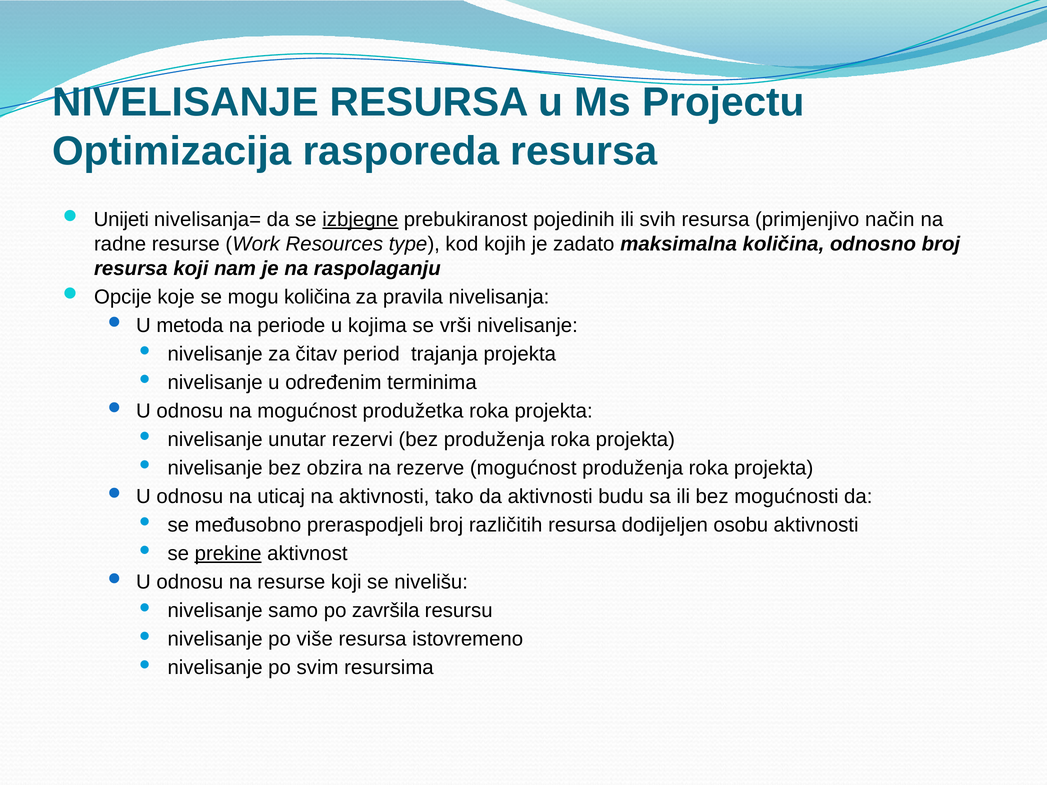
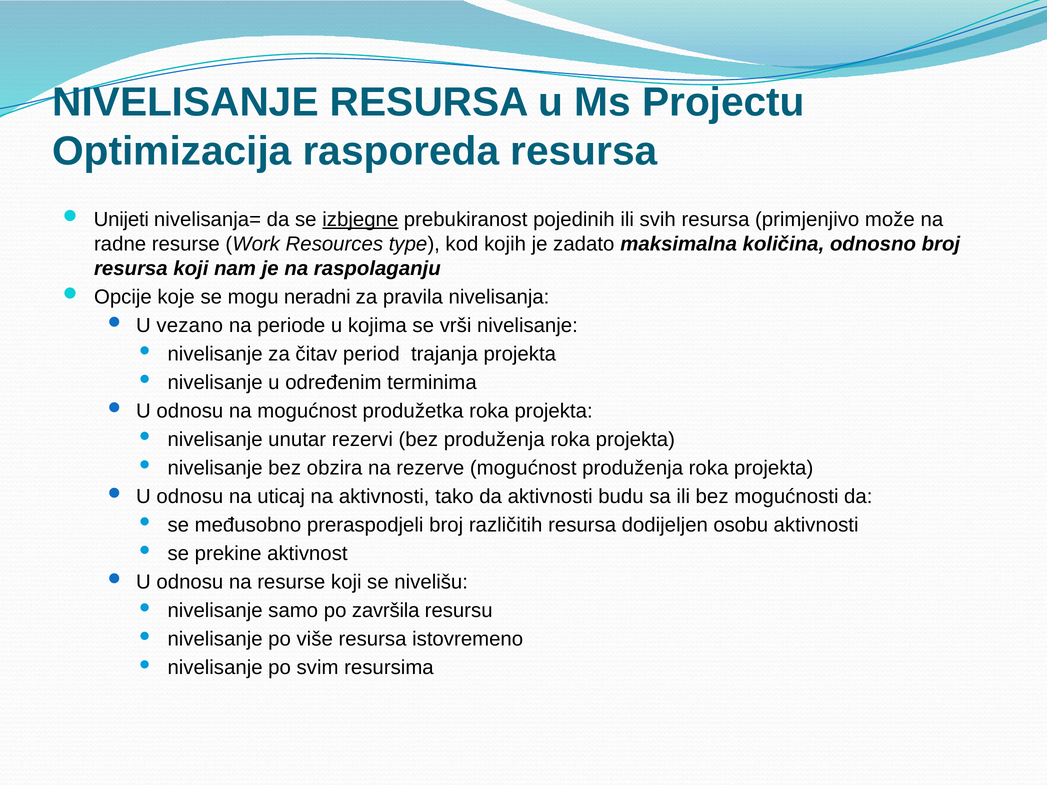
način: način -> može (890, 220)
mogu količina: količina -> neradni (317, 297)
metoda: metoda -> vezano (190, 325)
prekine underline: present -> none (228, 554)
